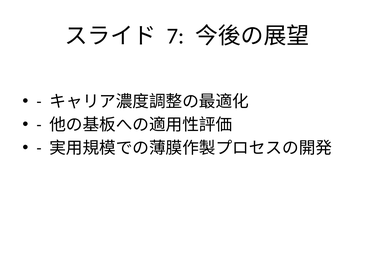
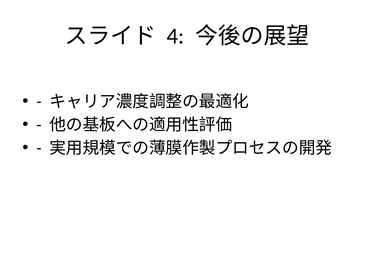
7: 7 -> 4 (176, 36)
